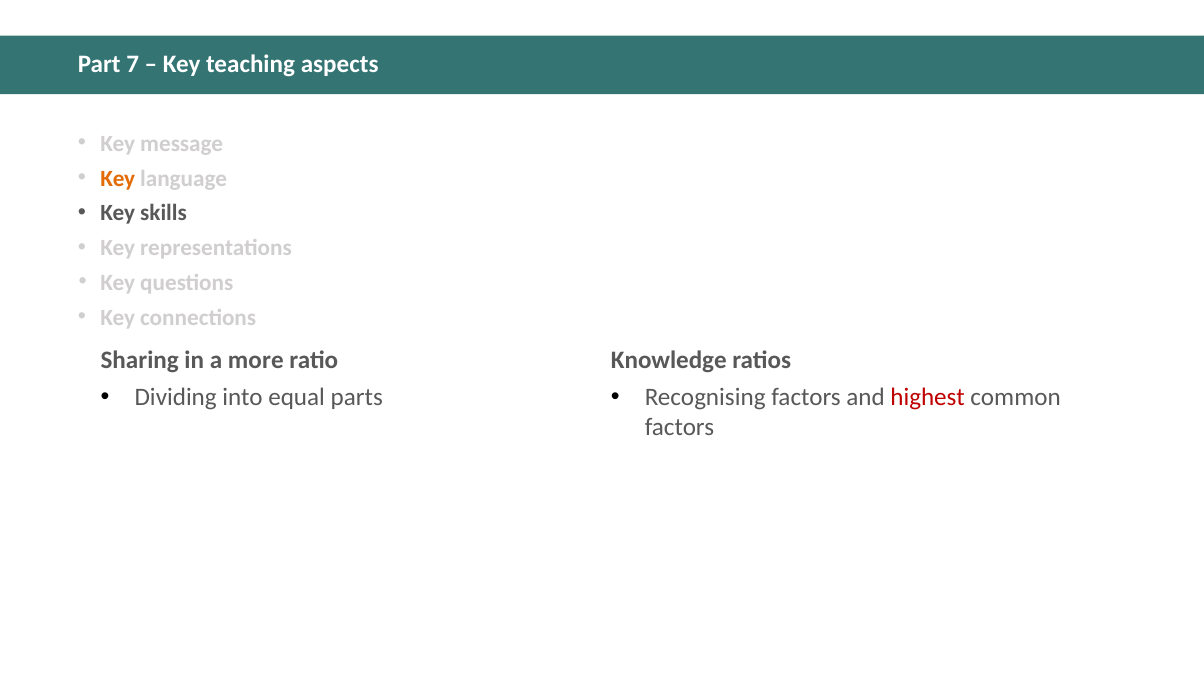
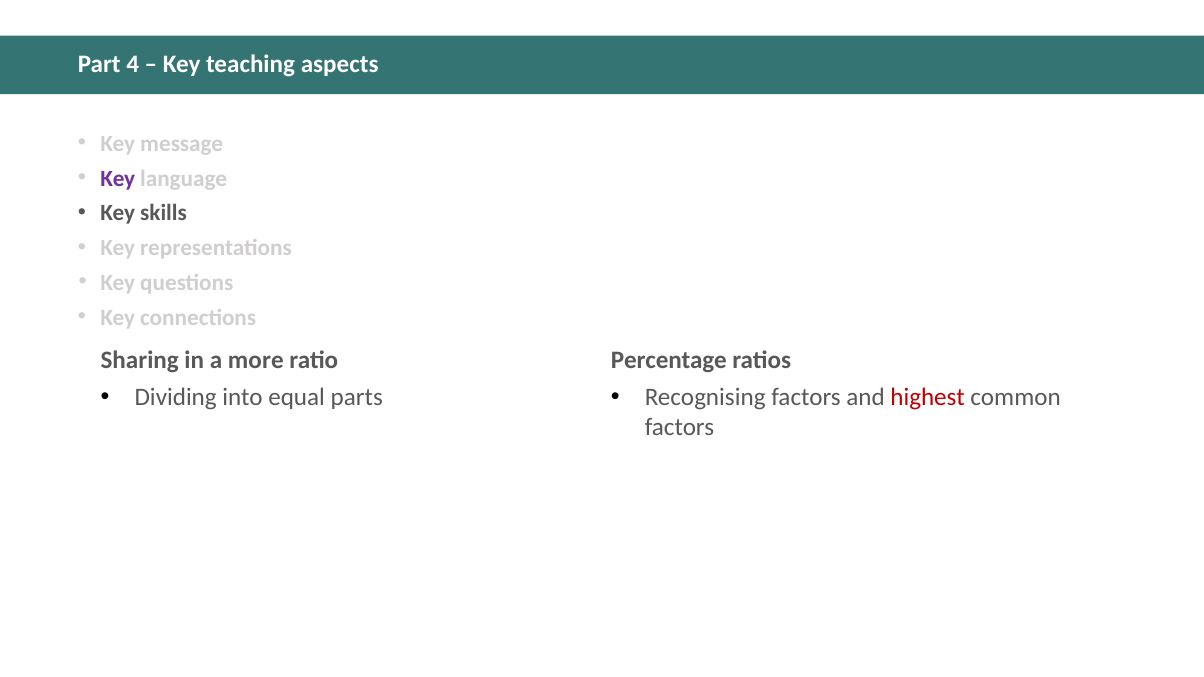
7: 7 -> 4 (133, 64)
Key colour: orange -> purple (118, 178)
Knowledge: Knowledge -> Percentage (669, 360)
